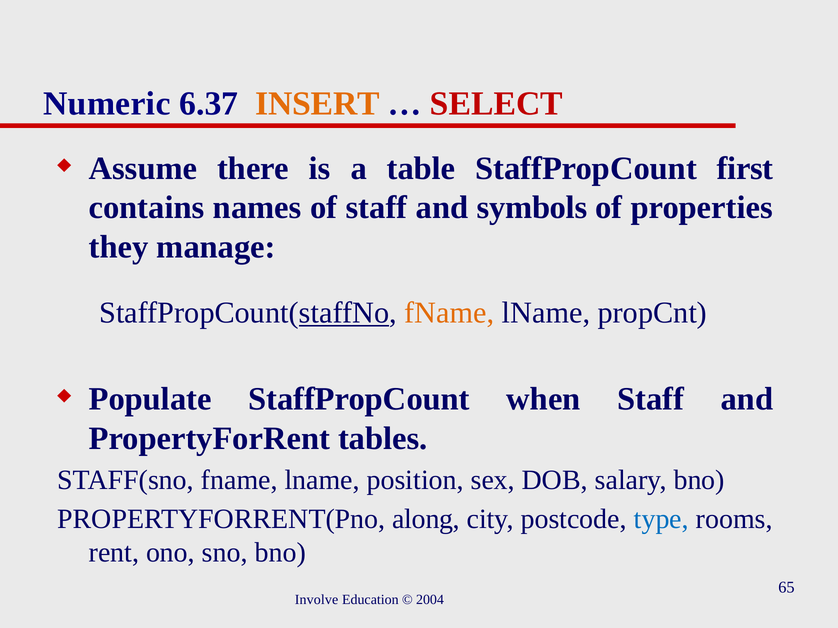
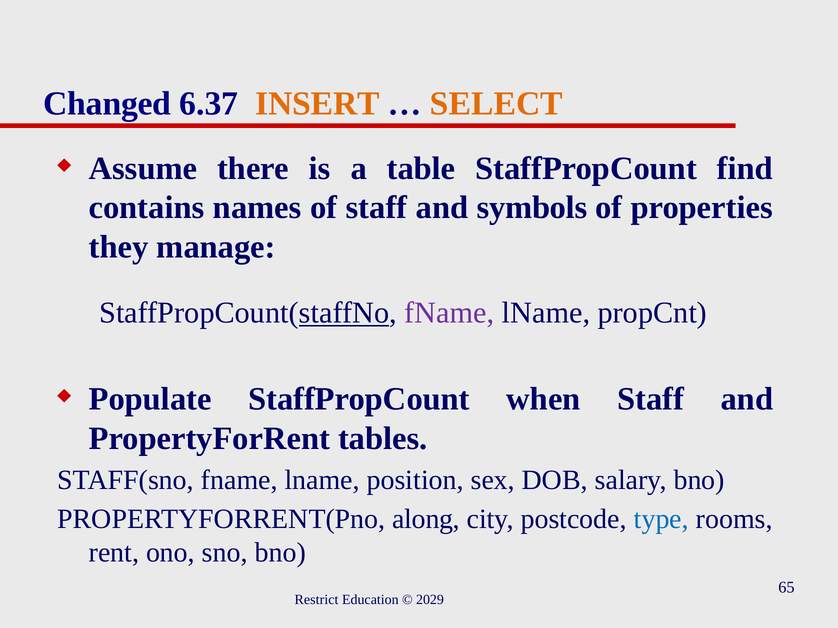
Numeric: Numeric -> Changed (107, 104)
SELECT colour: red -> orange (496, 104)
first: first -> find (745, 169)
fName colour: orange -> purple (449, 313)
Involve: Involve -> Restrict (317, 600)
2004: 2004 -> 2029 (430, 600)
